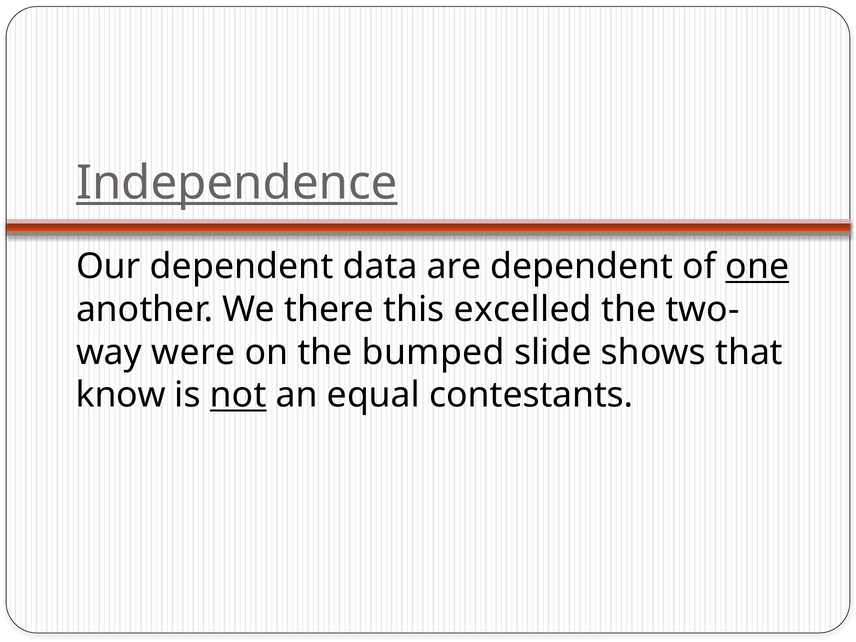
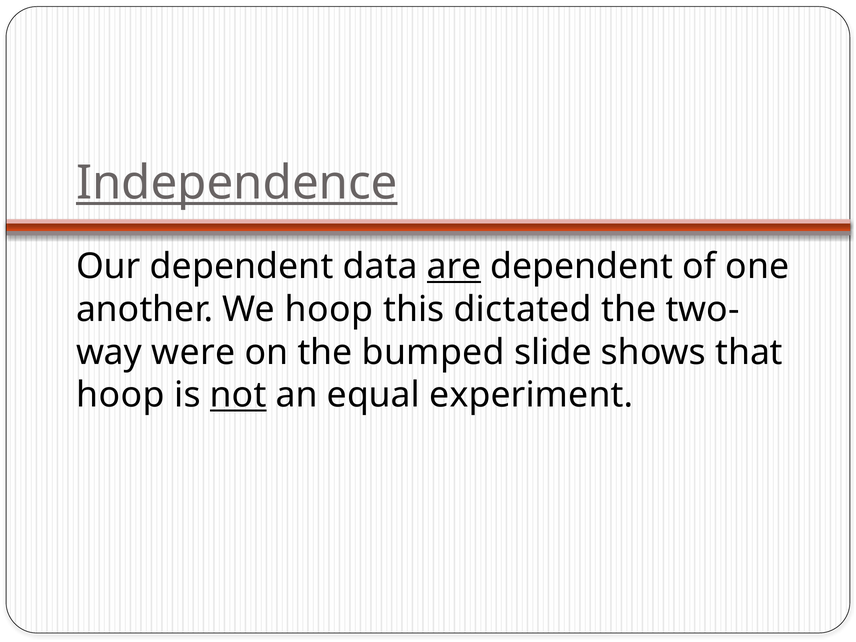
are underline: none -> present (454, 267)
one underline: present -> none (757, 267)
We there: there -> hoop (329, 309)
excelled: excelled -> dictated (523, 309)
know: know -> hoop (120, 395)
contestants: contestants -> experiment (531, 395)
